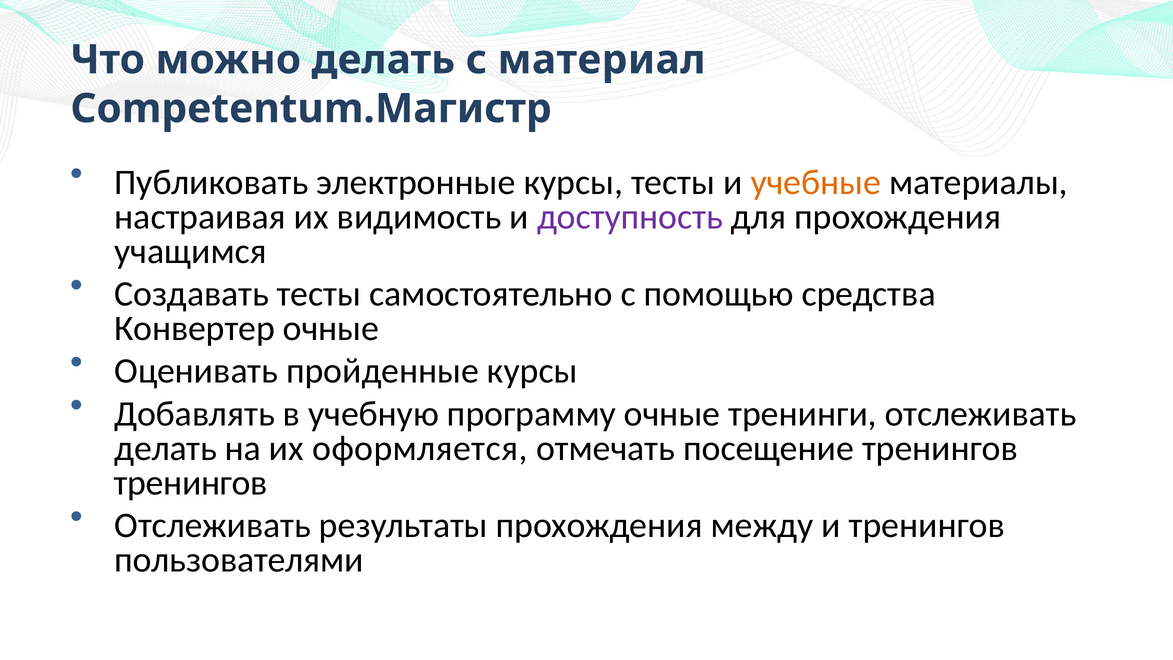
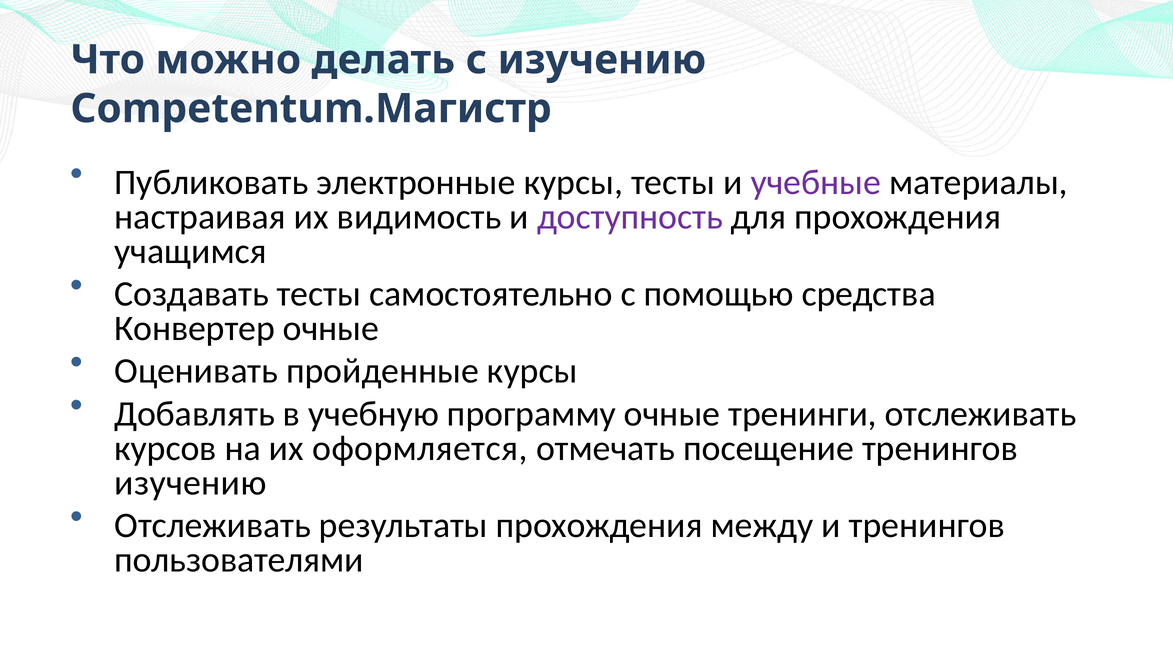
с материал: материал -> изучению (602, 60)
учебные colour: orange -> purple (816, 182)
делать: делать -> курсов (166, 448)
тренингов: тренингов -> изучению (190, 483)
